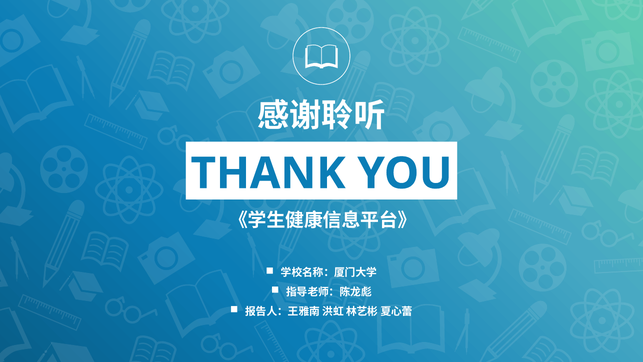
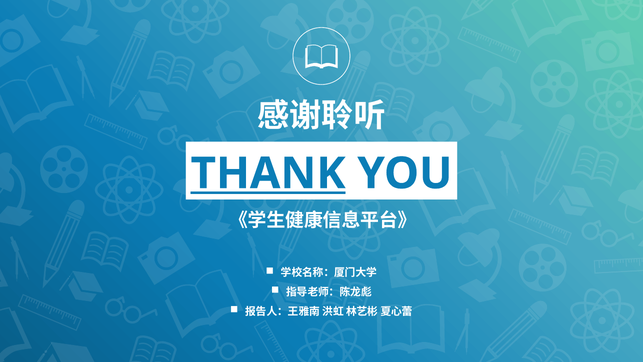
THANK underline: none -> present (268, 173)
